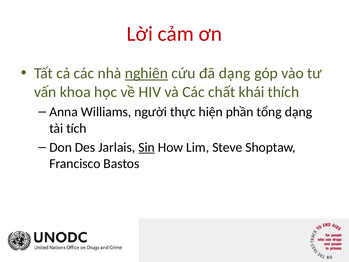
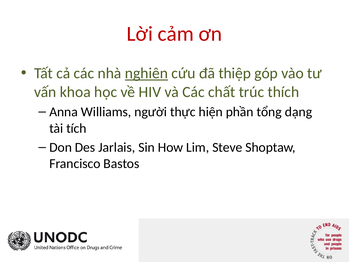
đã dạng: dạng -> thiệp (235, 73)
khái: khái -> trúc (251, 92)
Sin underline: present -> none (147, 147)
